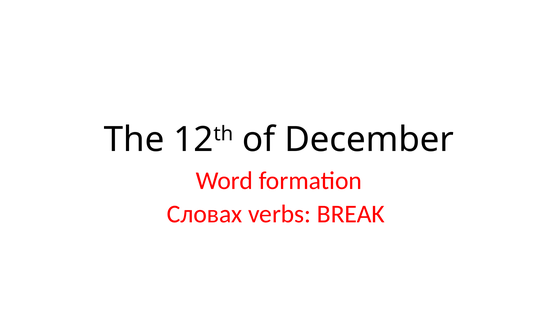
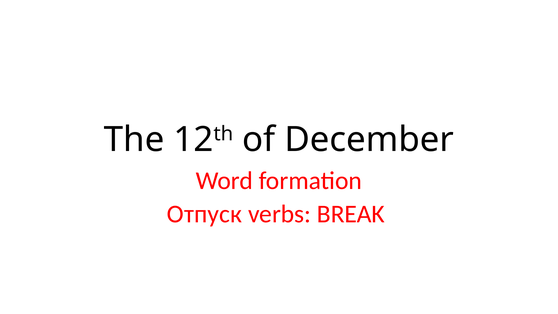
Словах: Словах -> Отпуск (204, 214)
